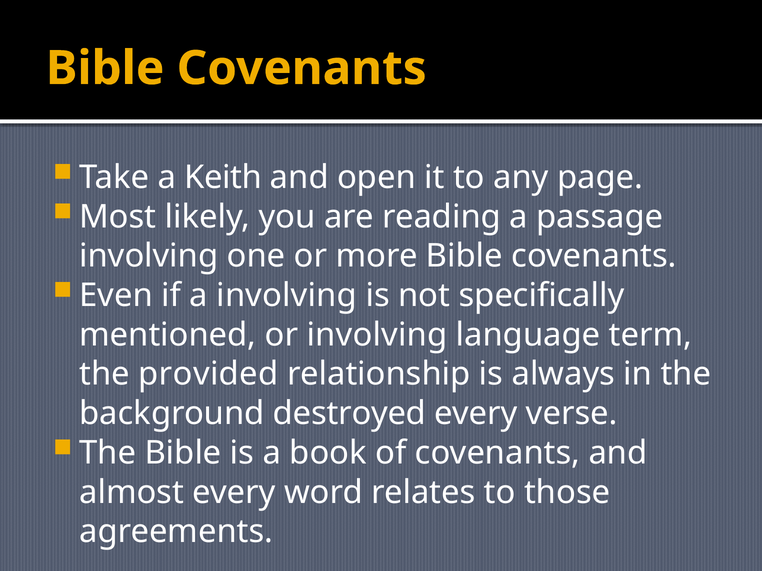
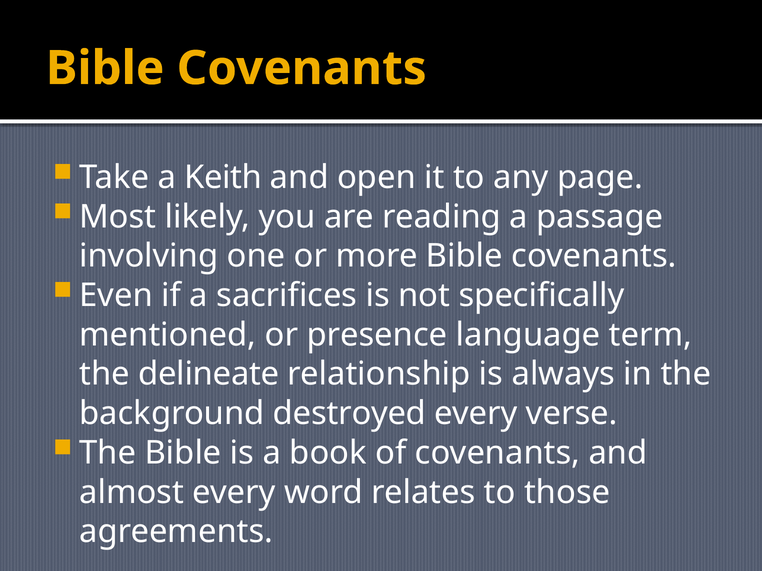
a involving: involving -> sacrifices (287, 296)
or involving: involving -> presence (377, 335)
provided: provided -> delineate (209, 374)
